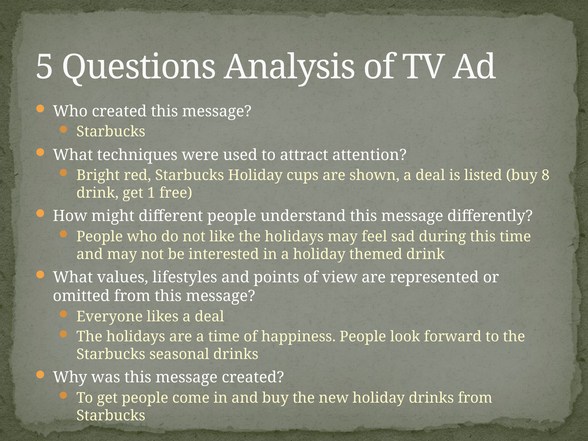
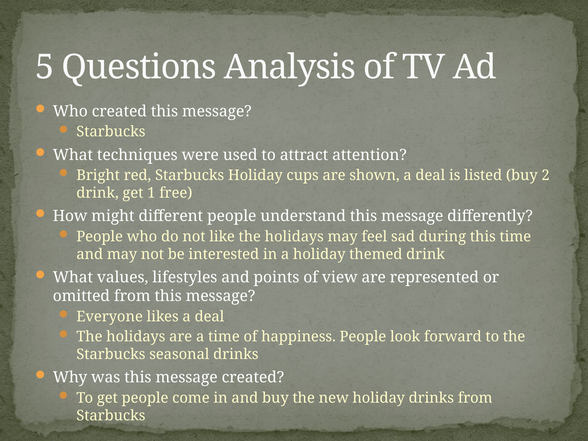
8: 8 -> 2 (546, 175)
